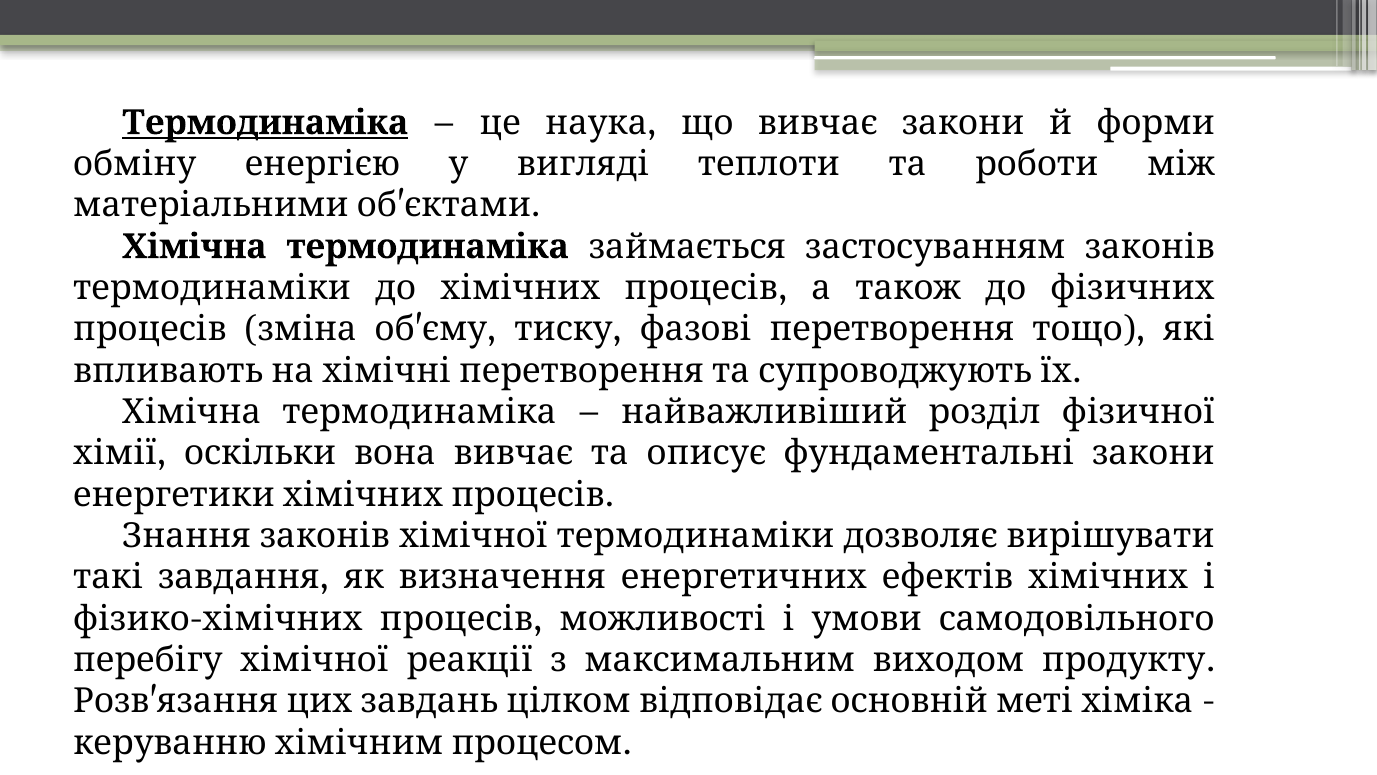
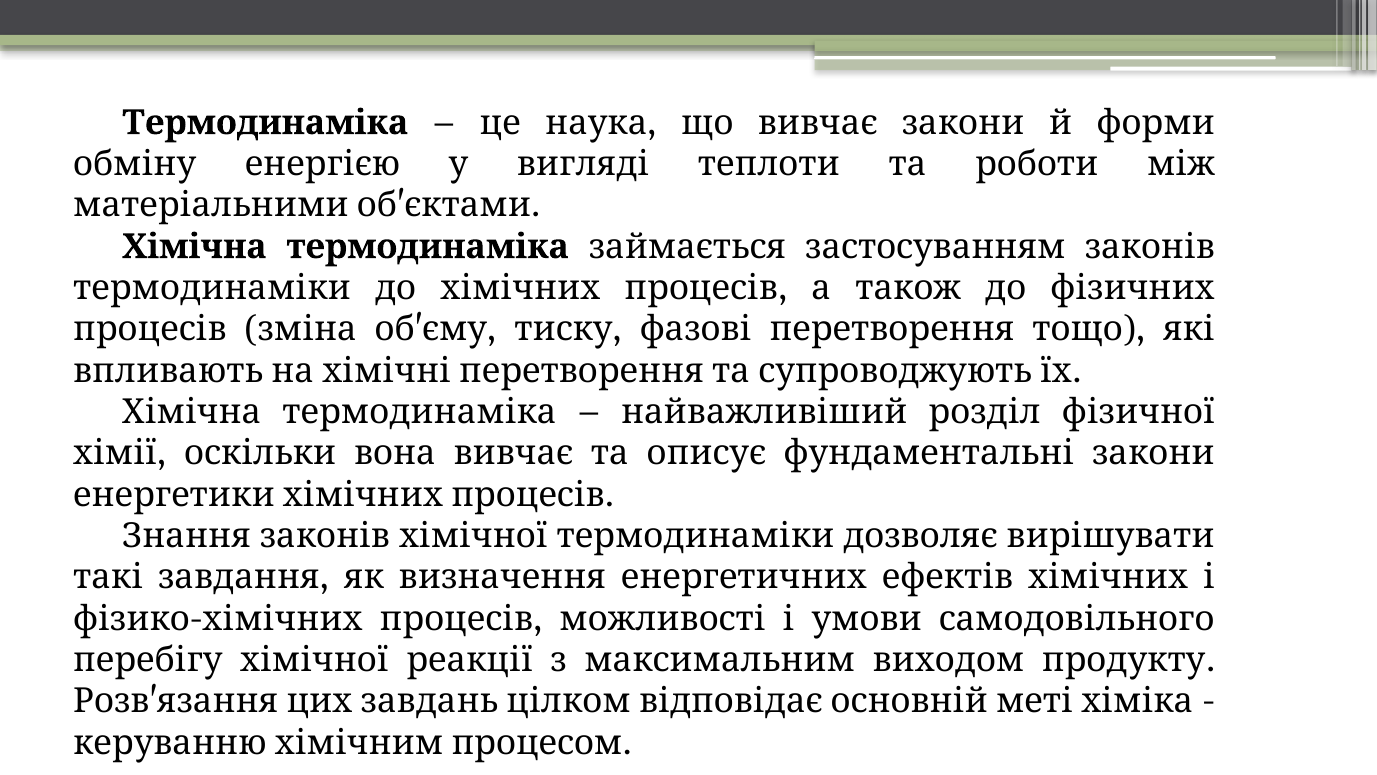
Термодинаміка underline: present -> none (265, 123)
